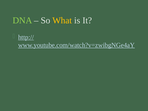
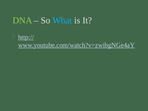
What colour: yellow -> light blue (62, 20)
